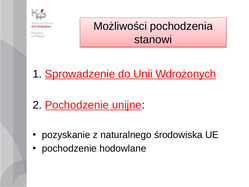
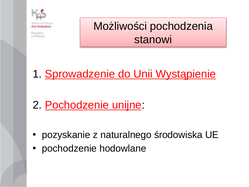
Wdrożonych: Wdrożonych -> Wystąpienie (186, 74)
